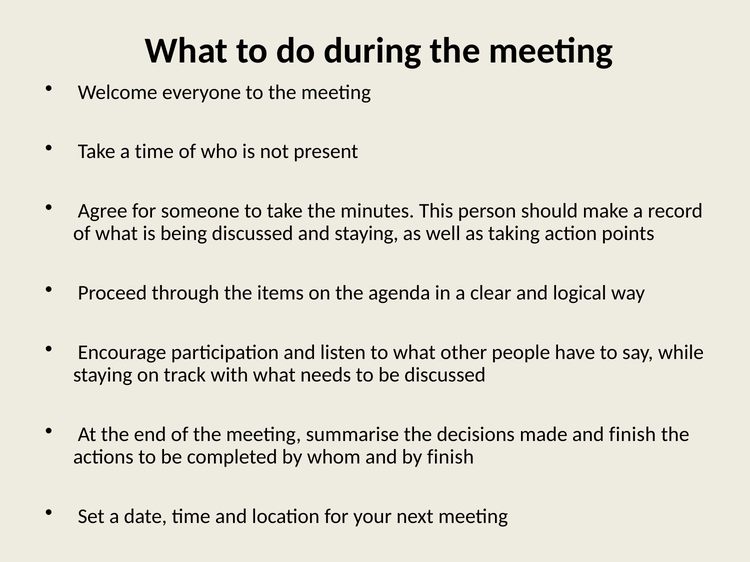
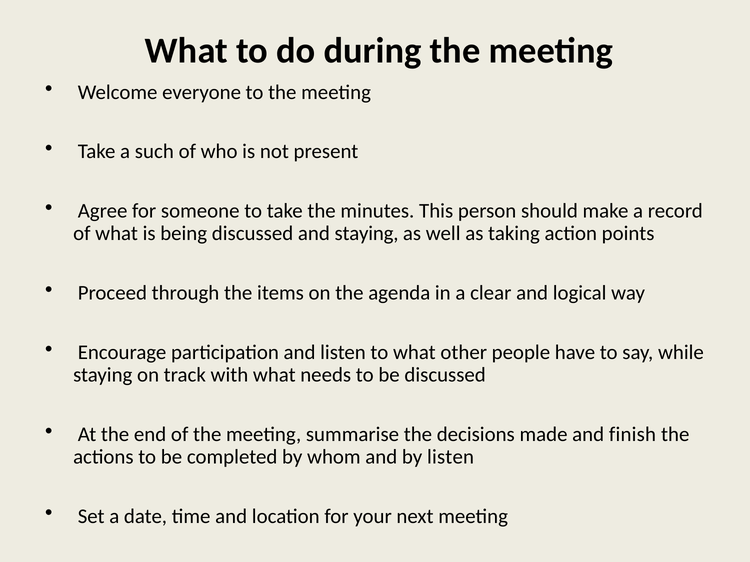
a time: time -> such (154, 152)
by finish: finish -> listen (451, 457)
